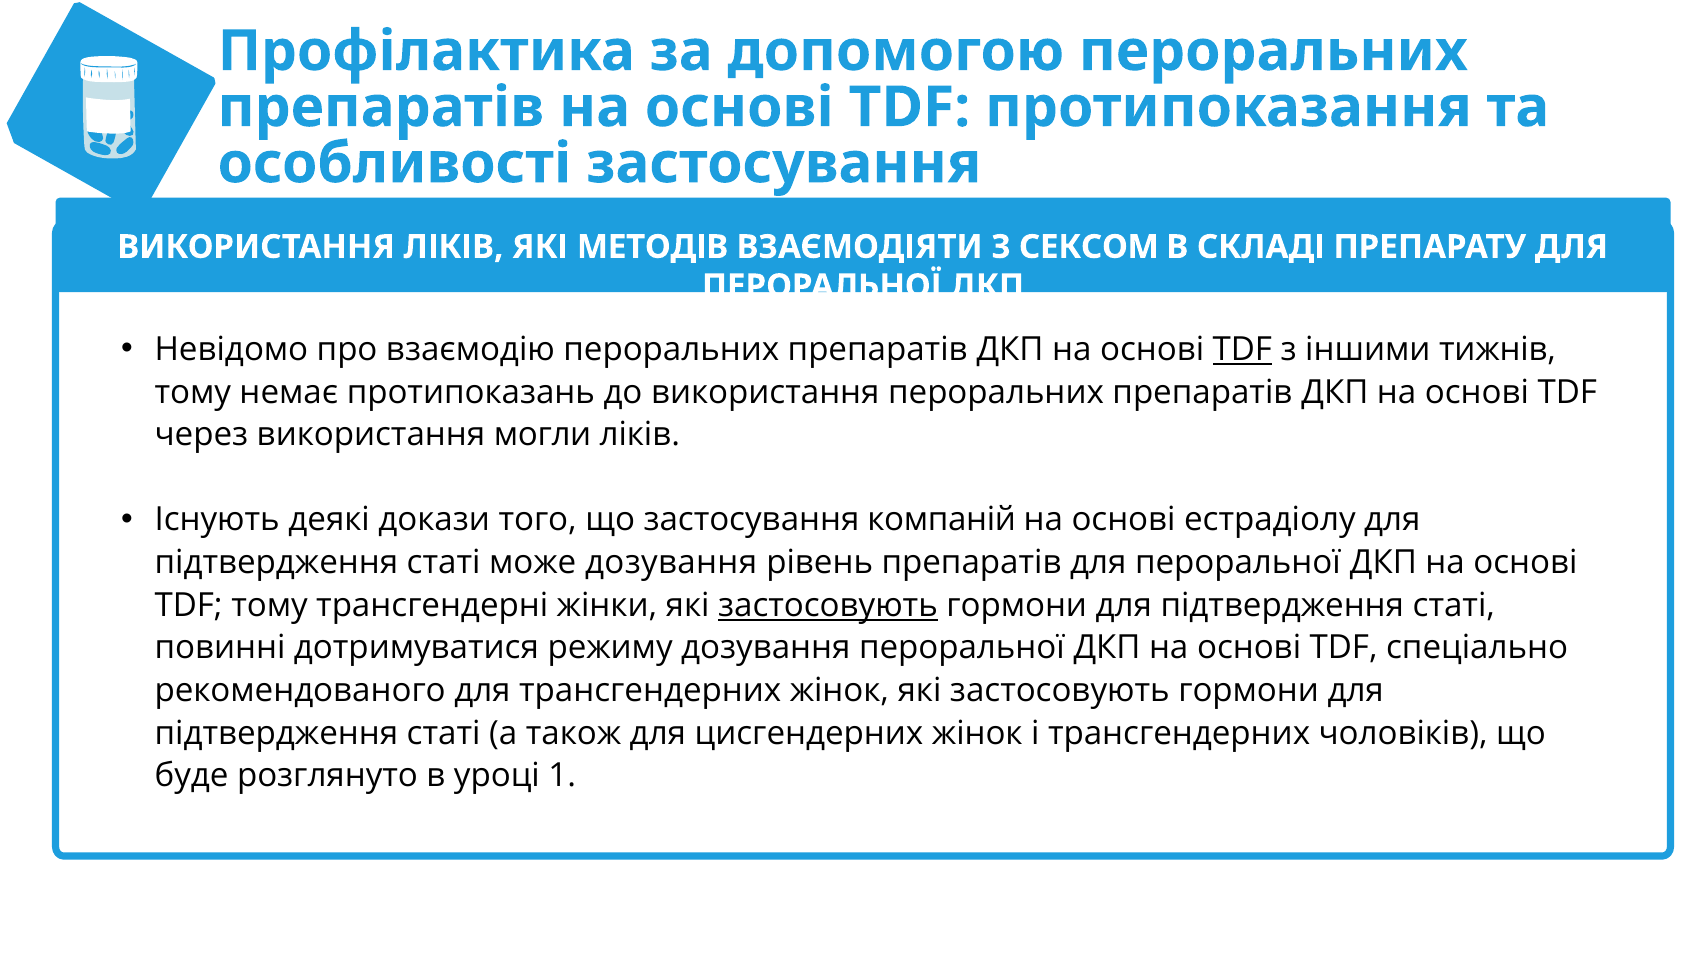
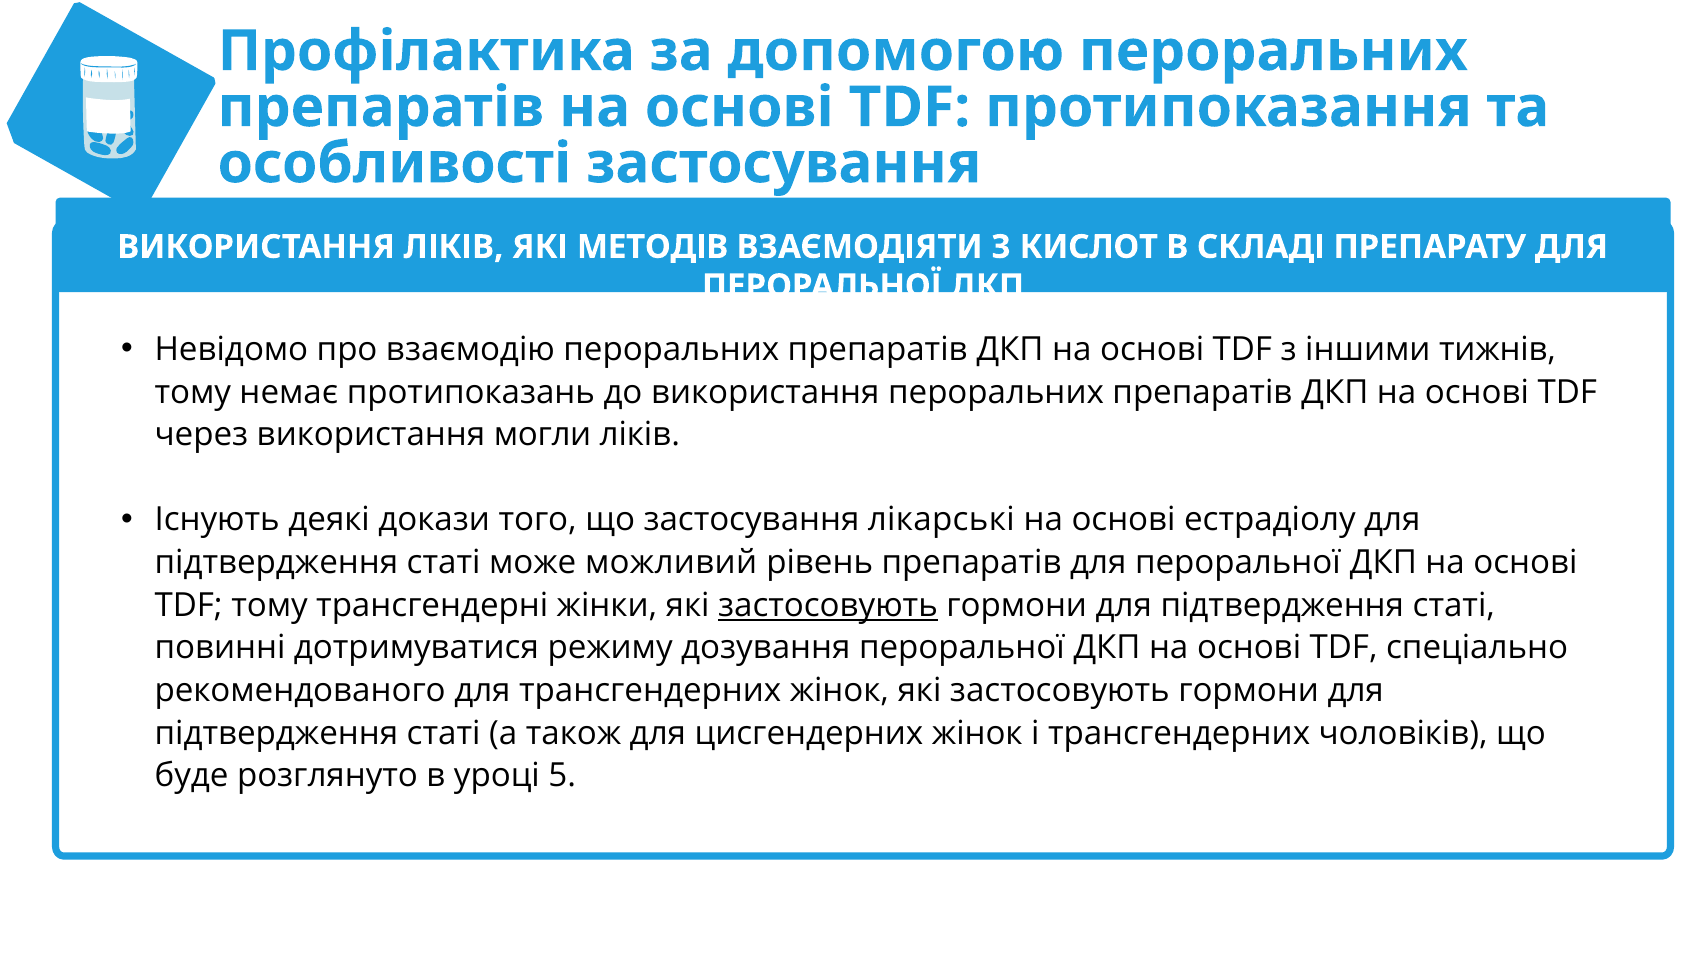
СЕКСОМ: СЕКСОМ -> КИСЛОТ (1089, 247)
TDF underline: present -> none (1242, 349)
компаній: компаній -> лікарські (941, 520)
може дозування: дозування -> можливий (671, 562)
1: 1 -> 5 (562, 776)
